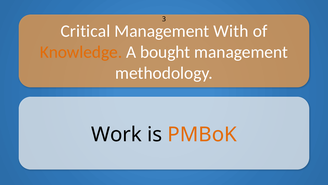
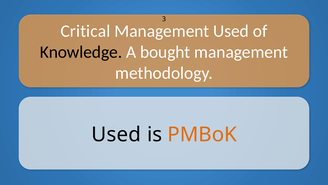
Management With: With -> Used (231, 31)
Knowledge colour: orange -> black (81, 52)
Work: Work -> Used (116, 134)
